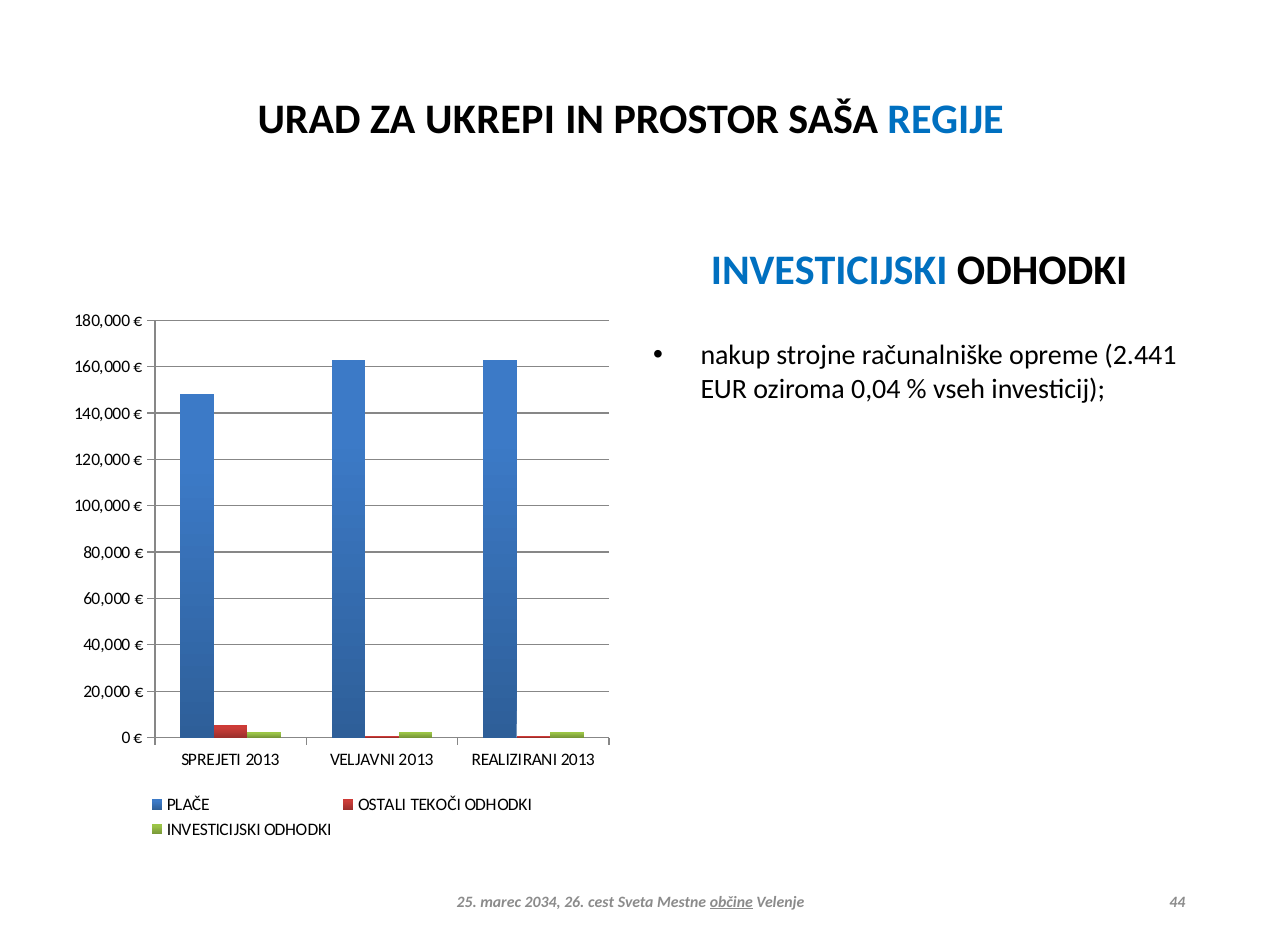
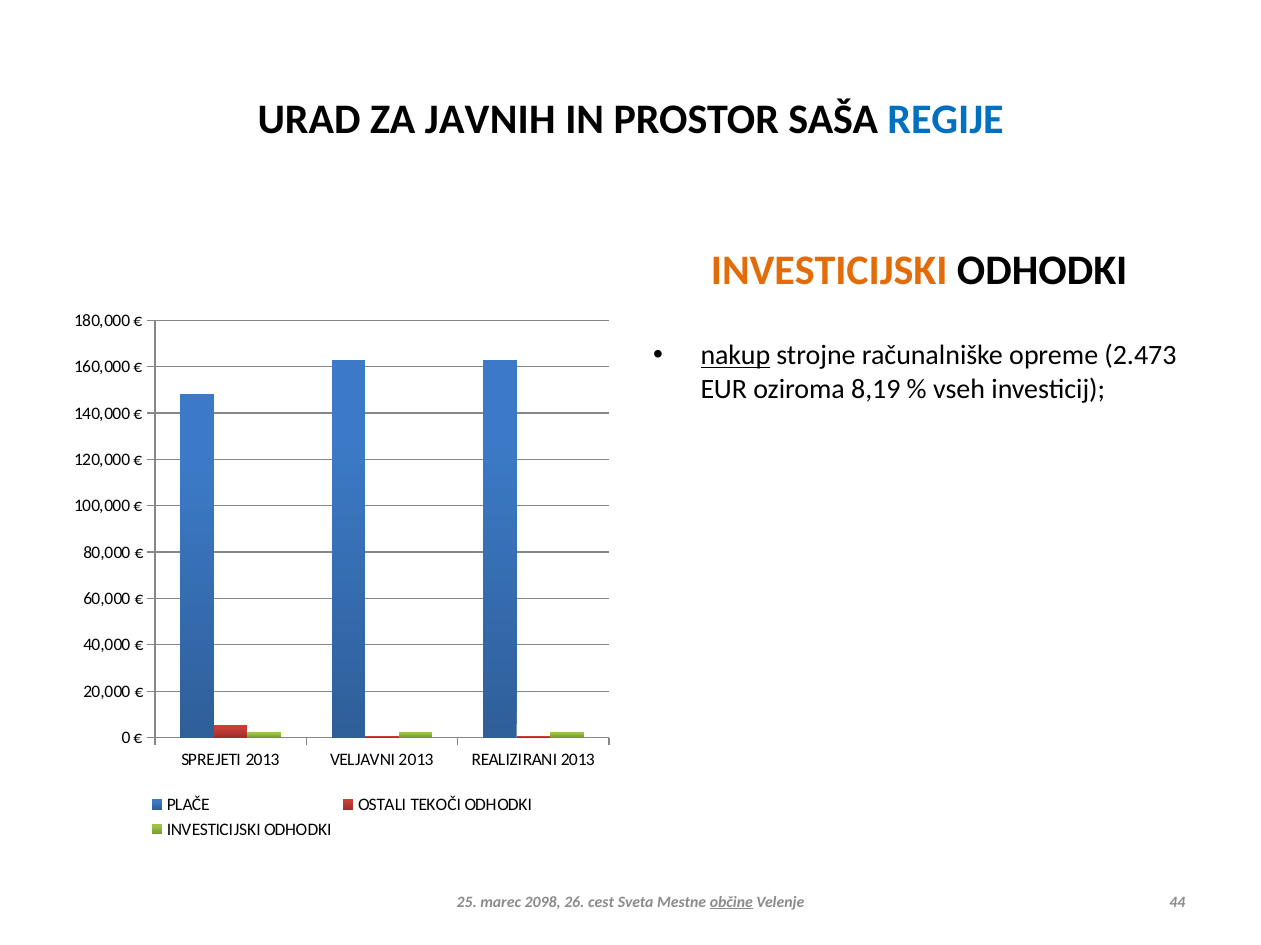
UKREPI: UKREPI -> JAVNIH (490, 120)
INVESTICIJSKI colour: blue -> orange (829, 271)
nakup underline: none -> present (735, 356)
2.441: 2.441 -> 2.473 (1140, 356)
0,04: 0,04 -> 8,19 (876, 389)
2034: 2034 -> 2098 (543, 903)
